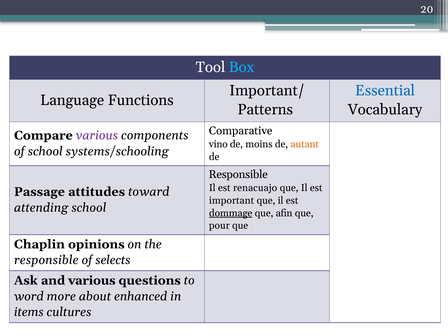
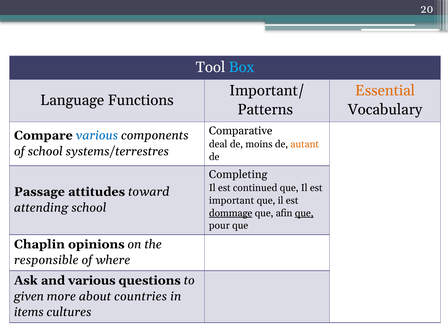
Essential colour: blue -> orange (385, 91)
various colour: purple -> blue (97, 135)
vino: vino -> deal (218, 144)
systems/schooling: systems/schooling -> systems/terrestres (117, 151)
Responsible: Responsible -> Completing (238, 175)
renacuajo: renacuajo -> continued (255, 188)
que underline: none -> present (304, 213)
selects: selects -> where (113, 260)
word: word -> given (29, 296)
enhanced: enhanced -> countries (141, 296)
